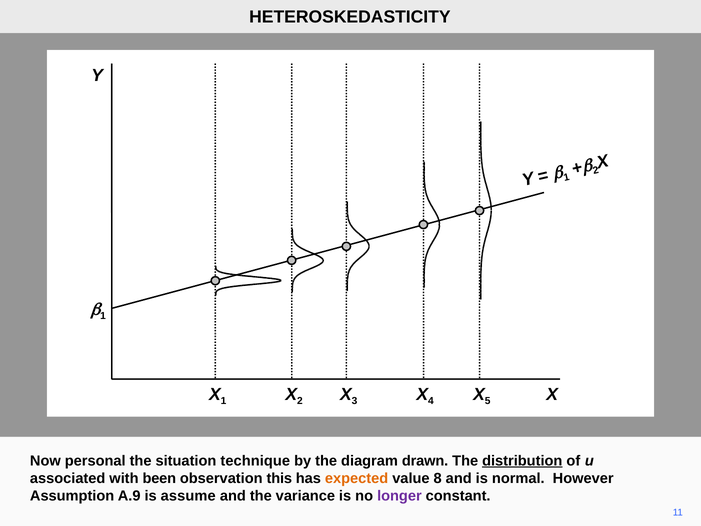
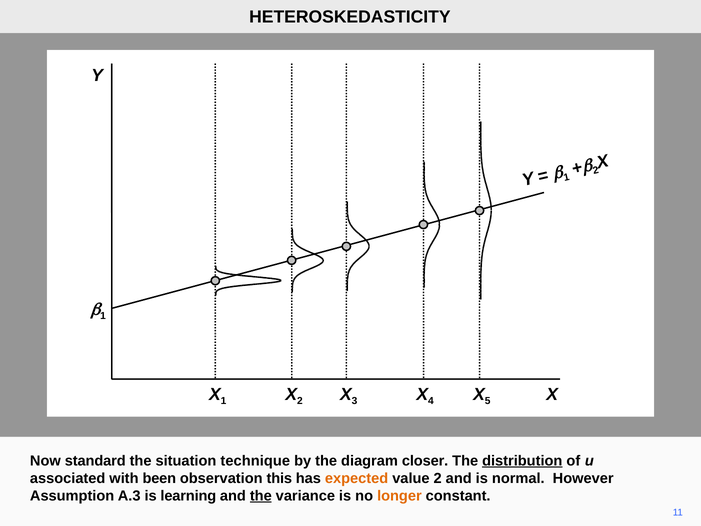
personal: personal -> standard (95, 461)
drawn: drawn -> closer (425, 461)
value 8: 8 -> 2 (438, 478)
A.9: A.9 -> A.3 (129, 496)
assume: assume -> learning (188, 496)
the underline: none -> present (261, 496)
longer colour: purple -> orange (399, 496)
